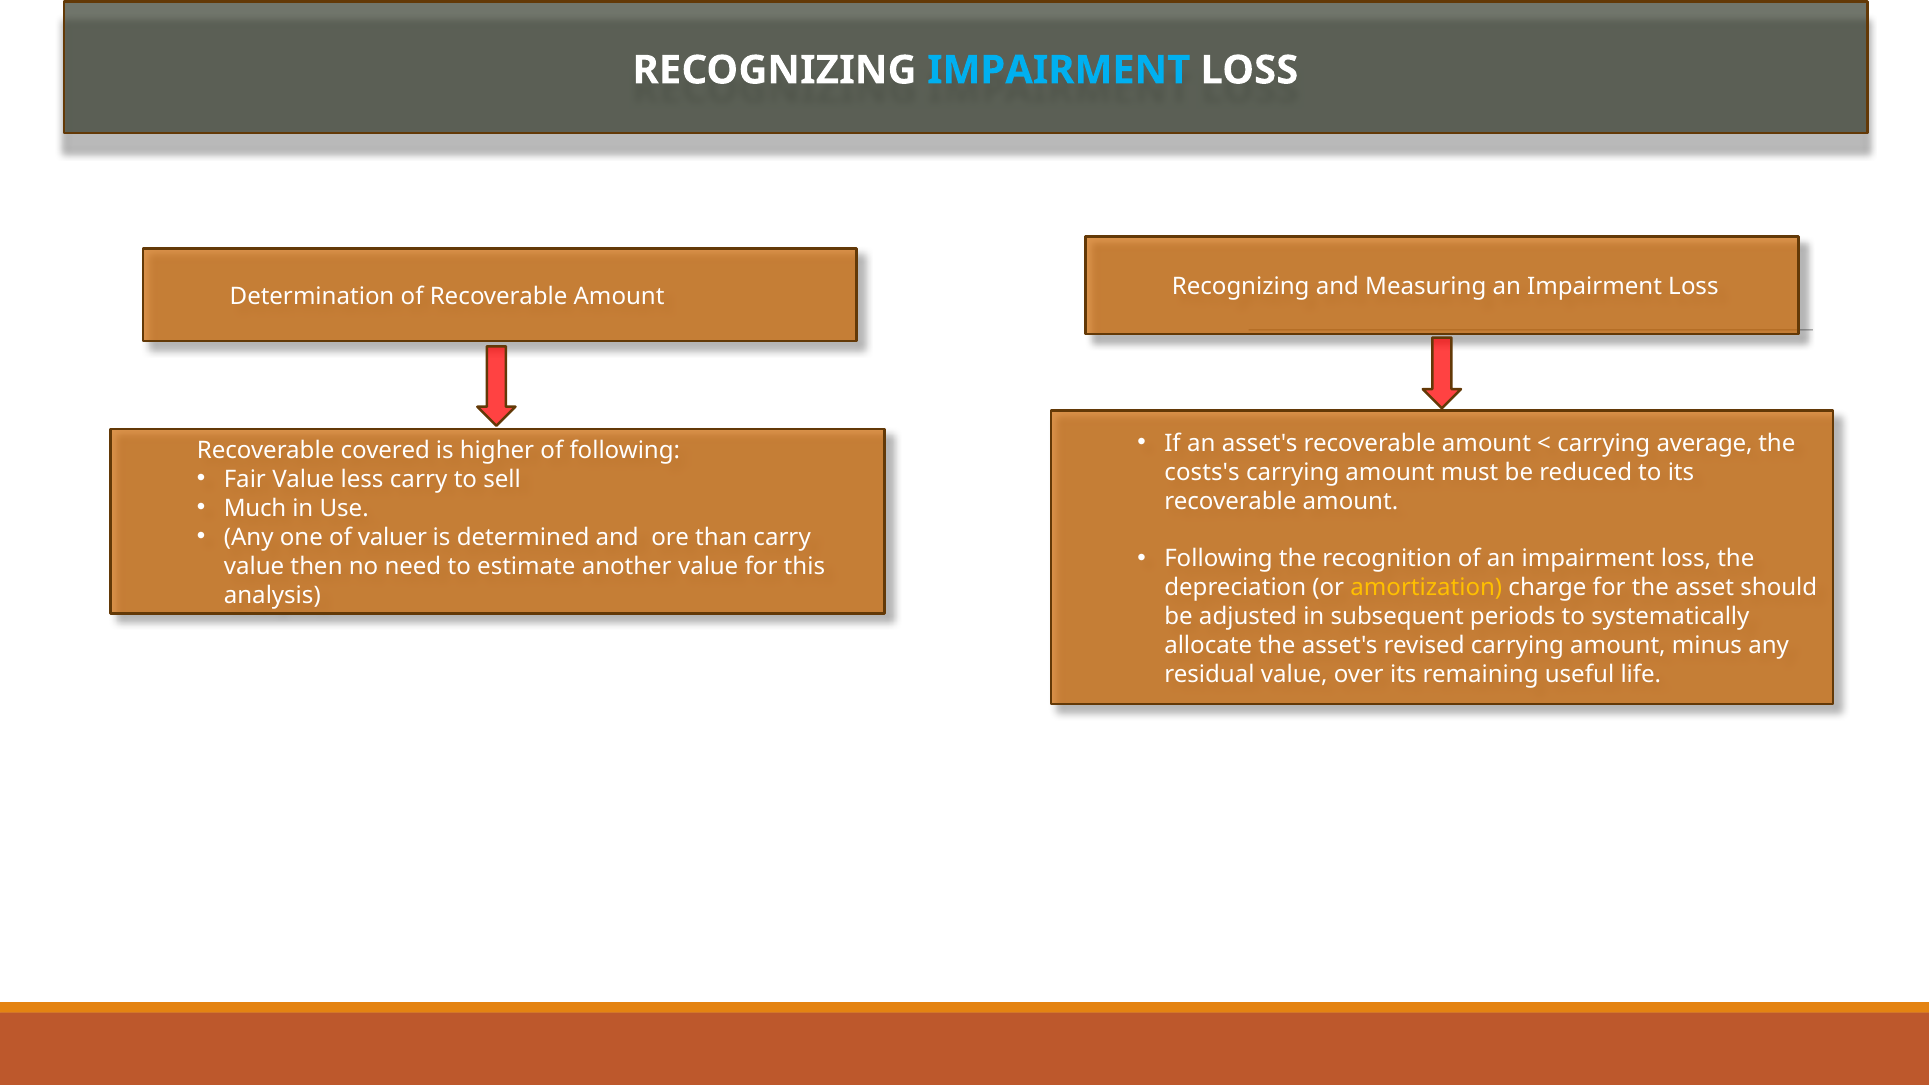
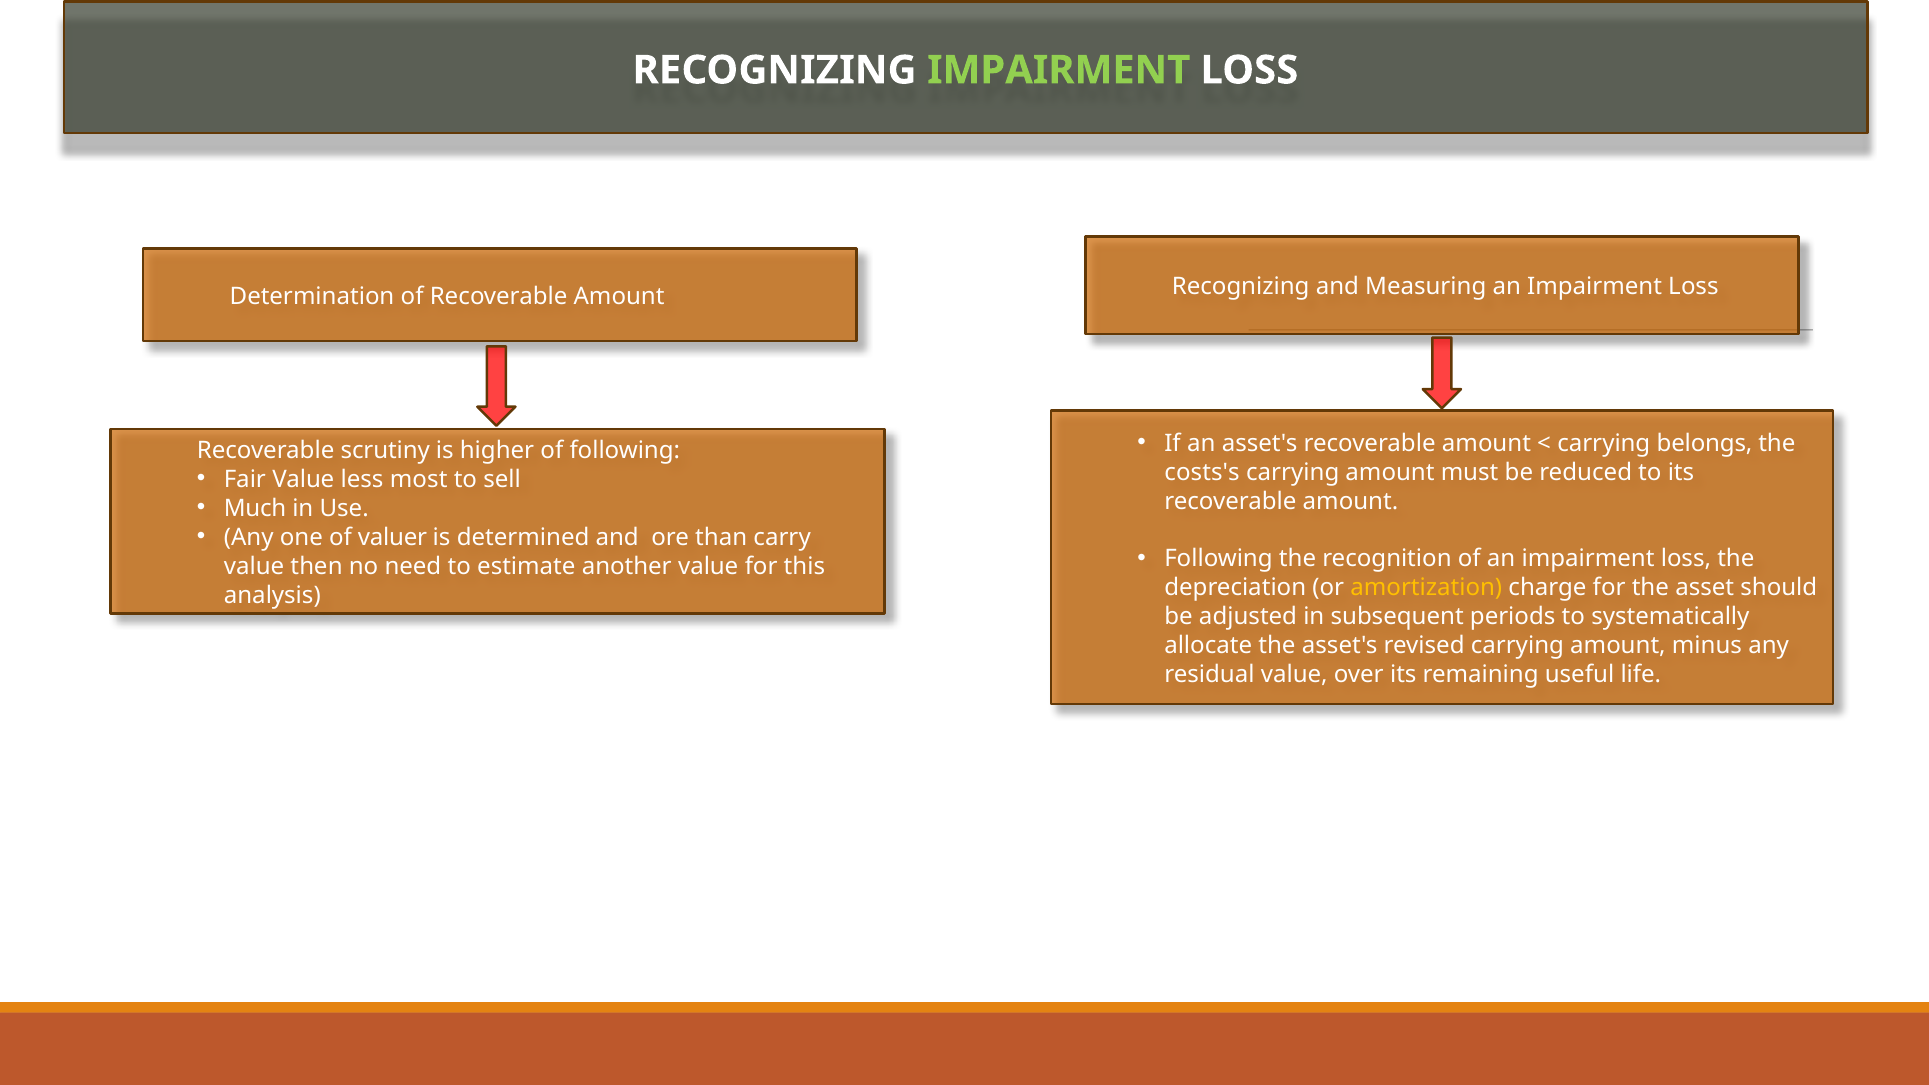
IMPAIRMENT colour: light blue -> light green (1059, 70)
average: average -> belongs (1705, 443)
covered: covered -> scrutiny (385, 450)
less carry: carry -> most (419, 479)
